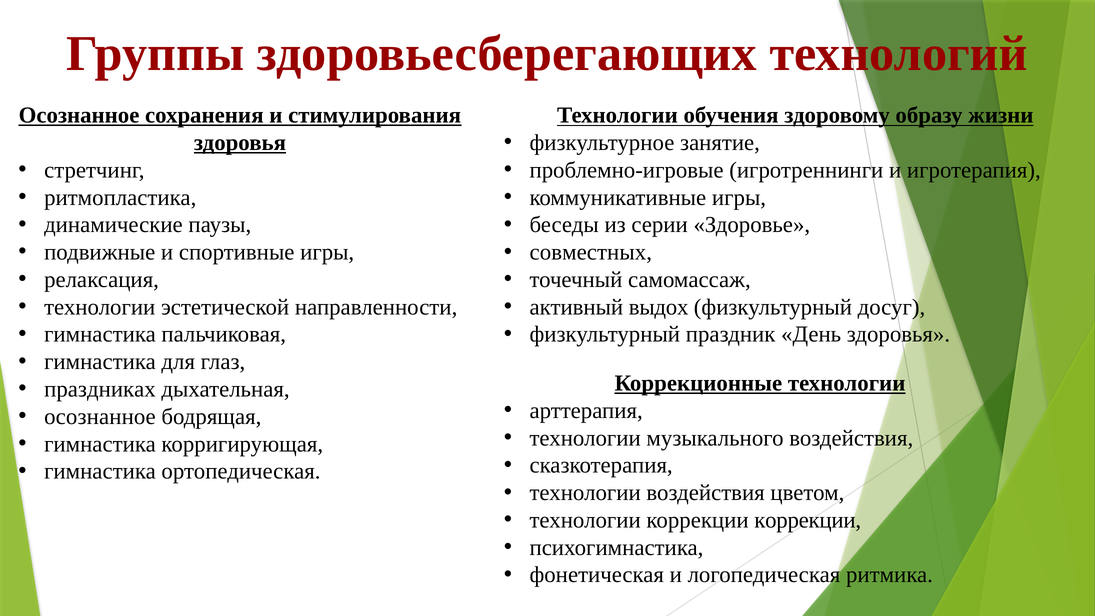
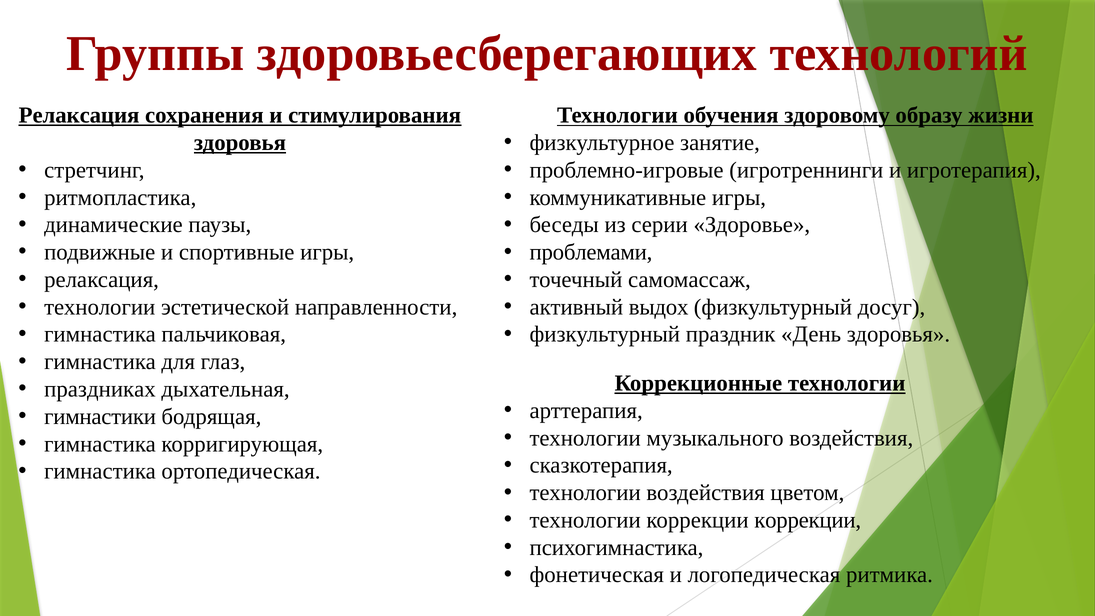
Осознанное: Осознанное -> Релаксация (79, 115)
совместных: совместных -> проблемами (591, 252)
осознанное: осознанное -> гимнастики (100, 417)
